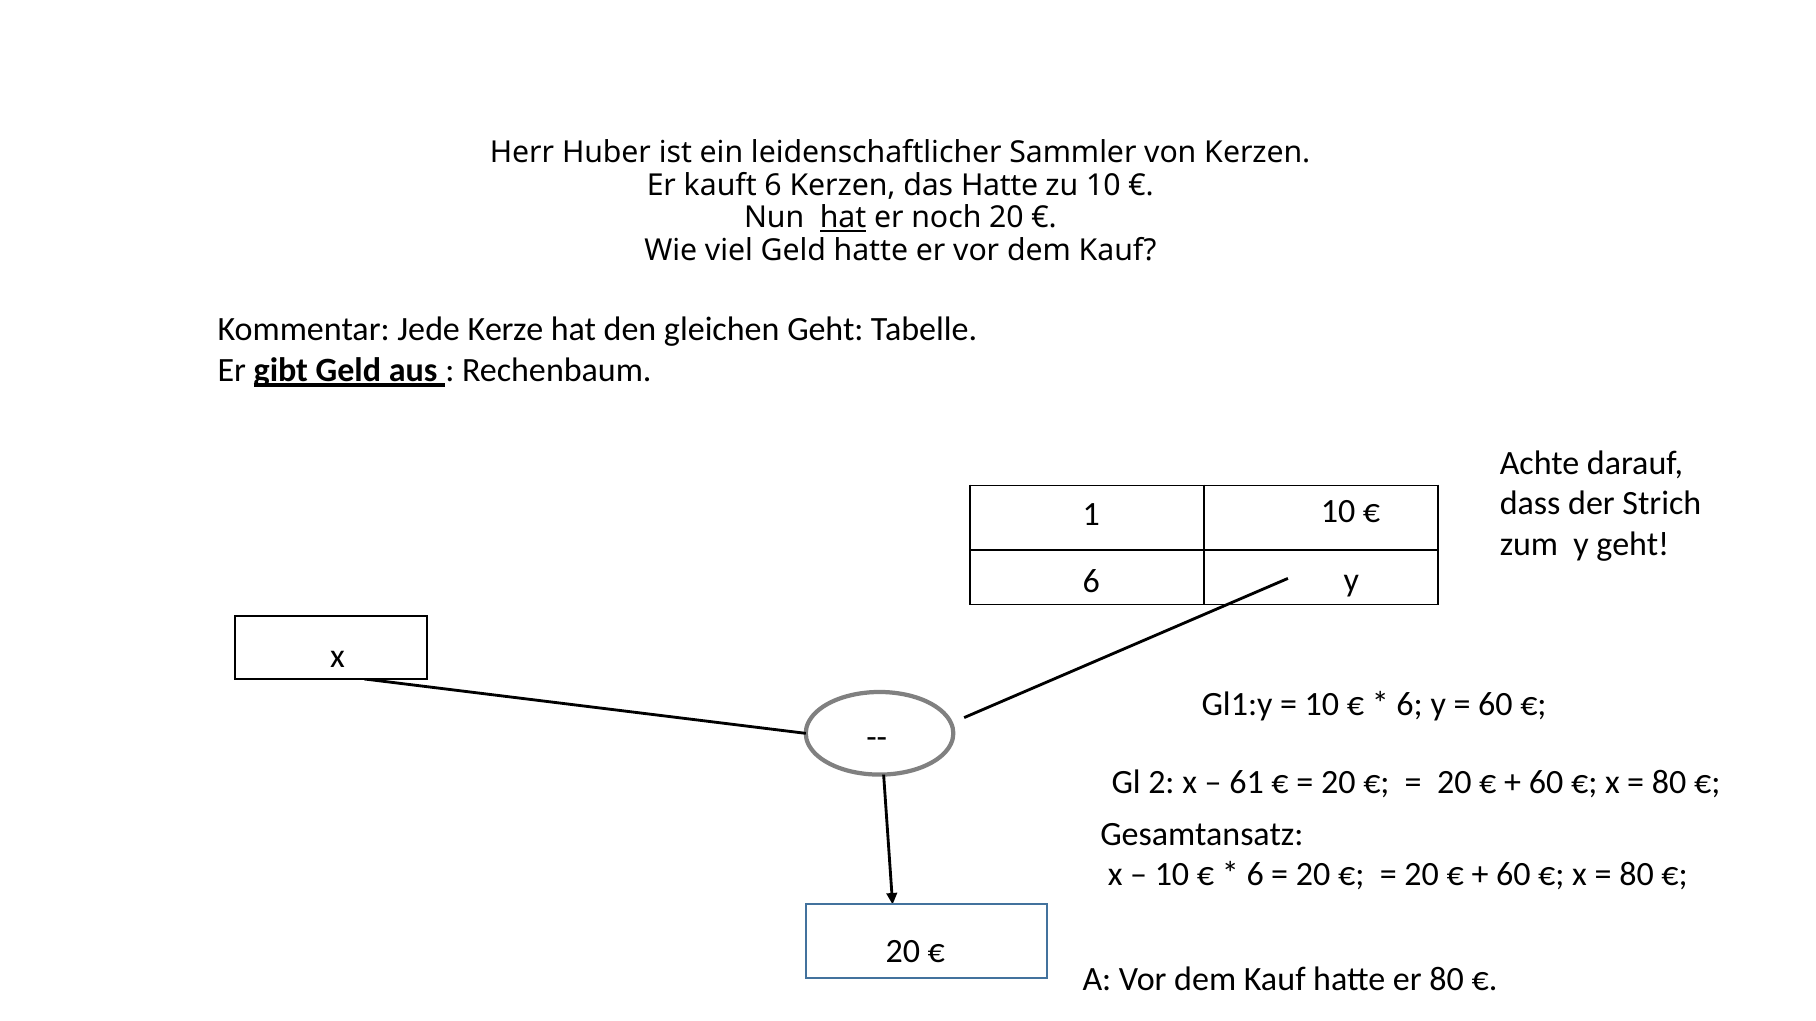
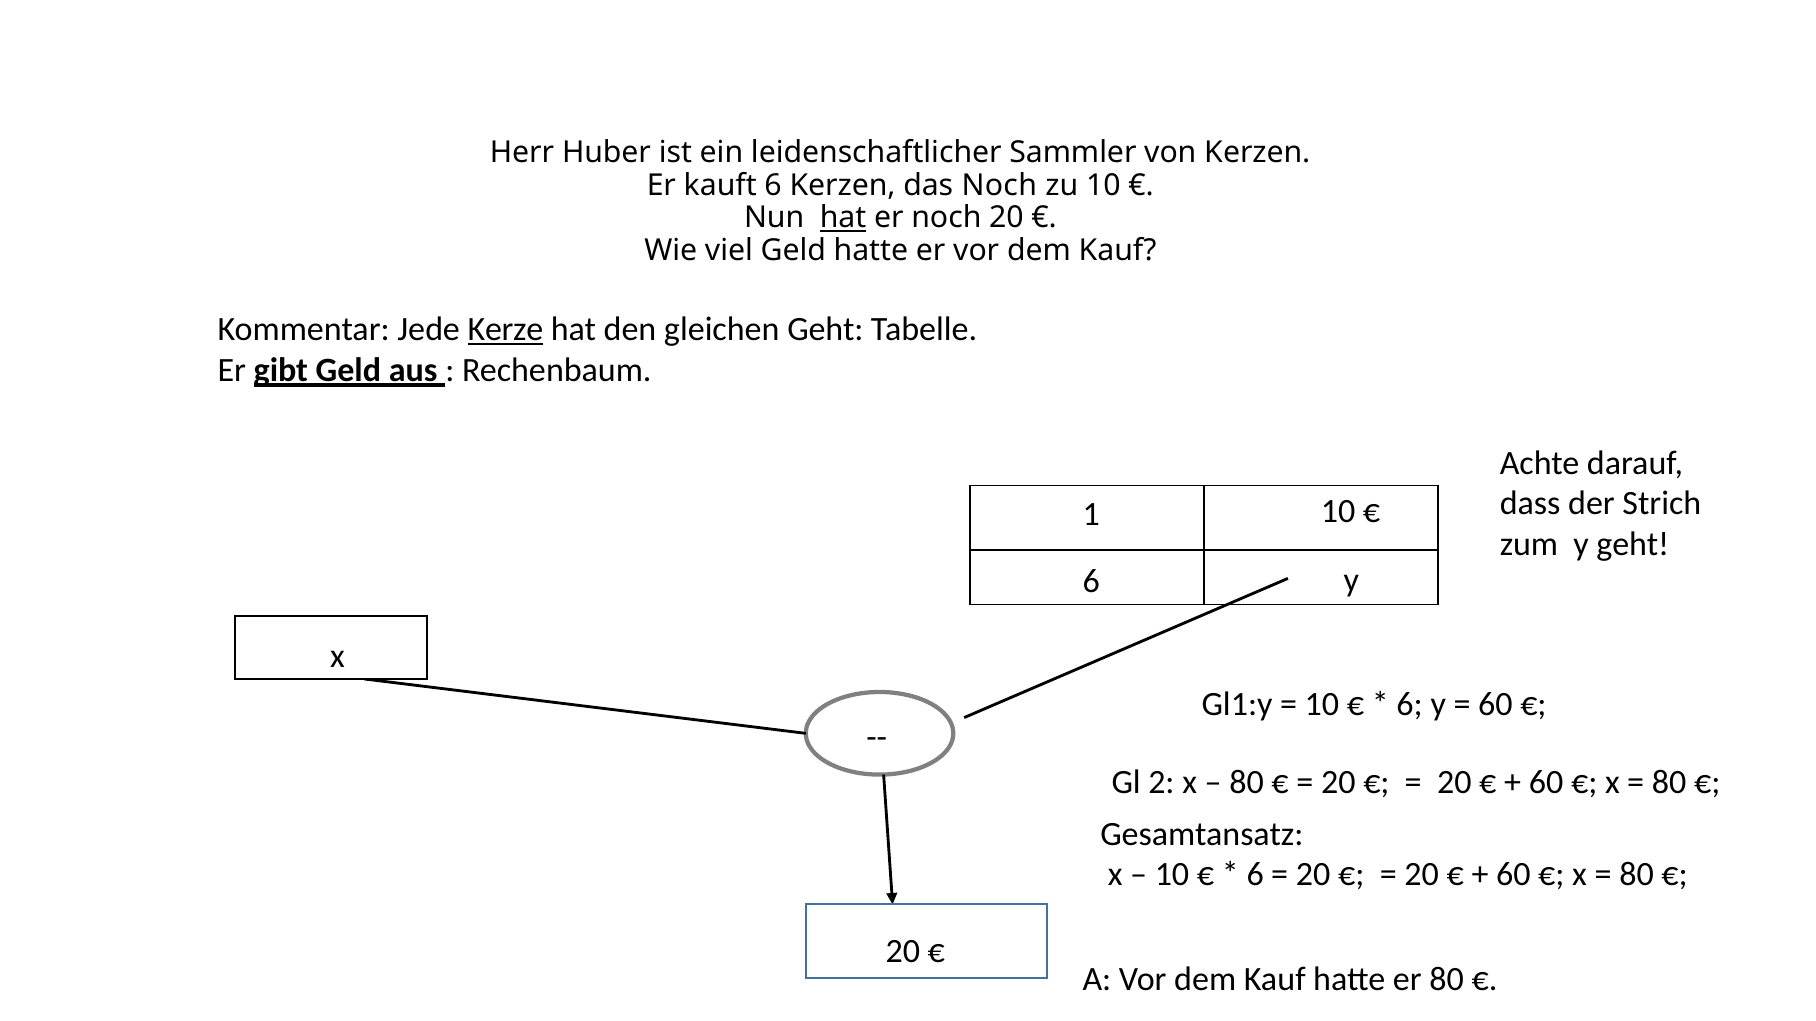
das Hatte: Hatte -> Noch (999, 185)
Kerze underline: none -> present (505, 329)
61: 61 -> 80 (1247, 782)
